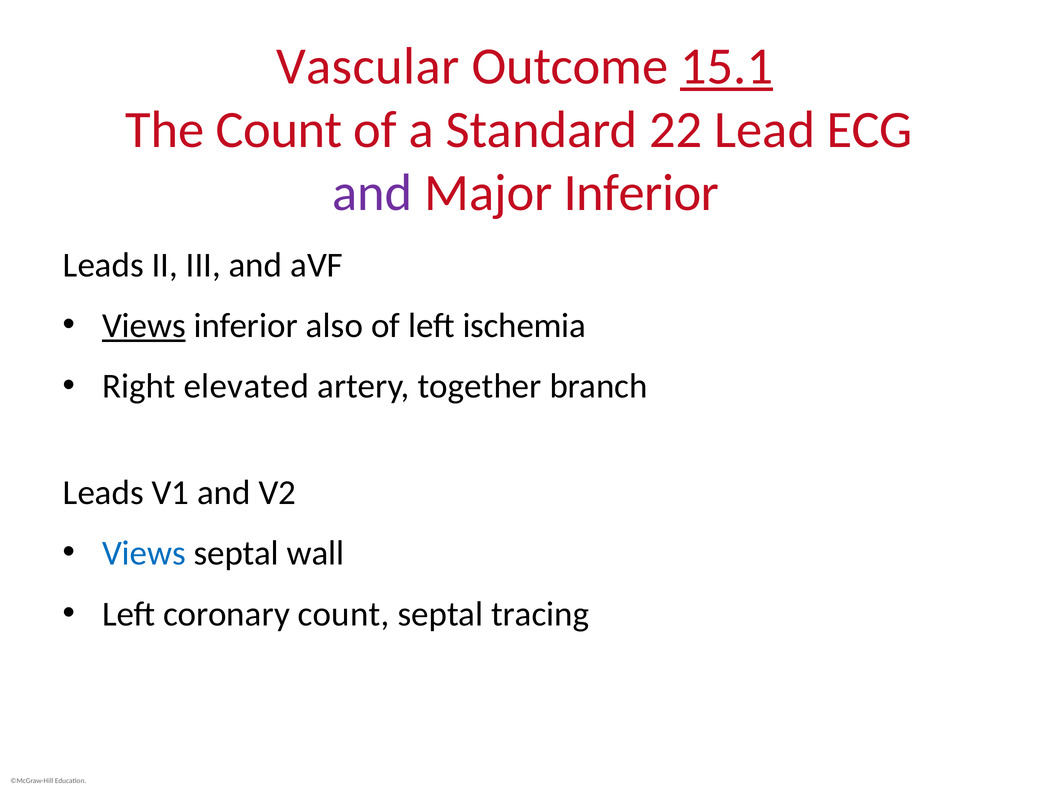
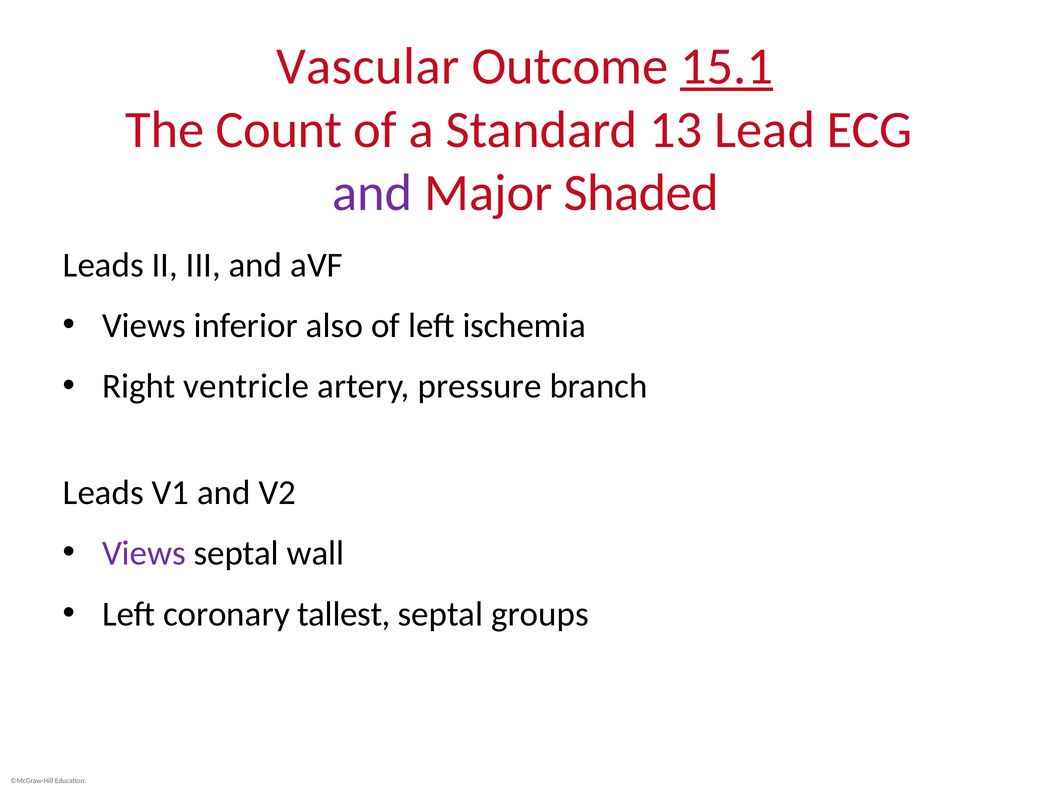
22: 22 -> 13 (676, 130)
Major Inferior: Inferior -> Shaded (641, 193)
Views underline: present -> none (144, 326)
elevated: elevated -> ventricle (246, 386)
together: together -> pressure (480, 386)
Views colour: blue -> purple (144, 553)
coronary count: count -> tallest (344, 614)
tracing: tracing -> groups (540, 614)
